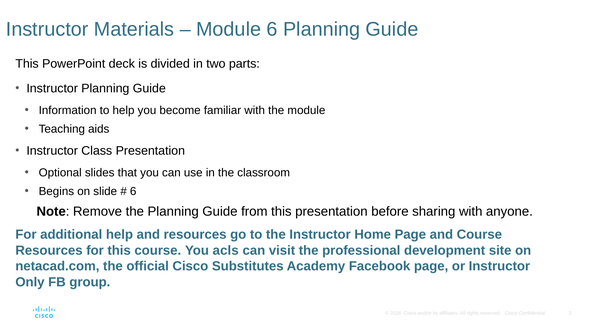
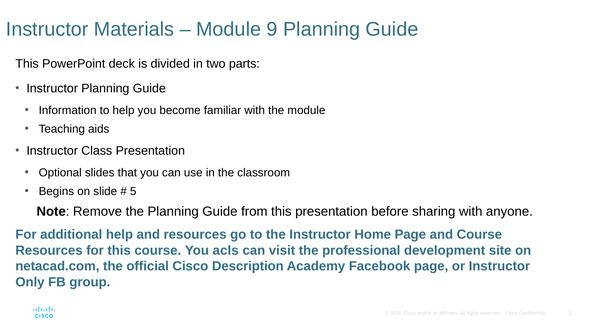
Module 6: 6 -> 9 (272, 29)
6: 6 -> 5 (133, 192)
Substitutes: Substitutes -> Description (248, 266)
